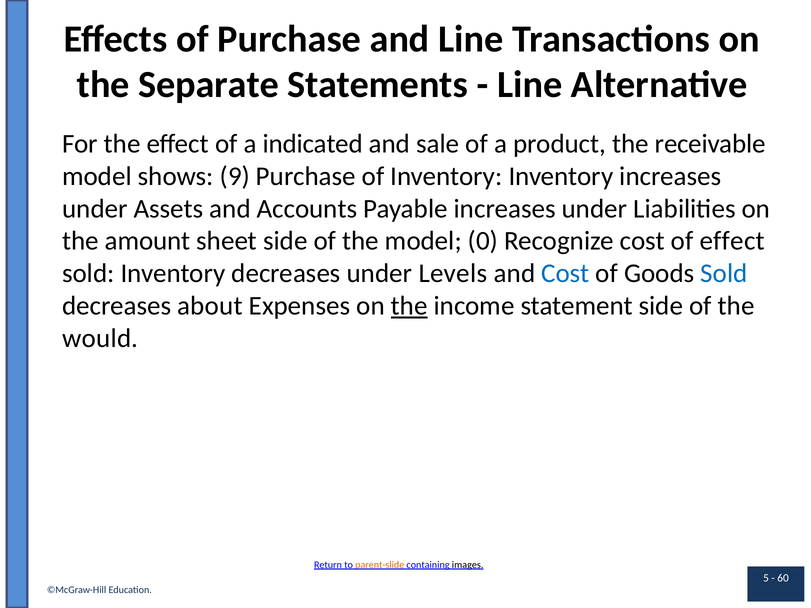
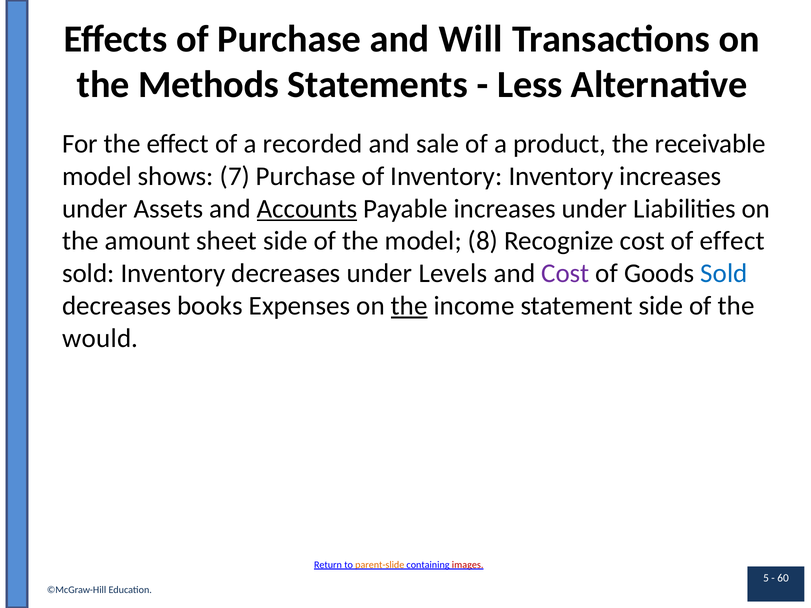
and Line: Line -> Will (471, 39)
Separate: Separate -> Methods (209, 85)
Line: Line -> Less (530, 85)
indicated: indicated -> recorded (313, 144)
9: 9 -> 7 (235, 176)
Accounts underline: none -> present (307, 209)
0: 0 -> 8 (483, 241)
Cost colour: blue -> purple (565, 274)
about: about -> books (210, 306)
images colour: black -> red (468, 565)
